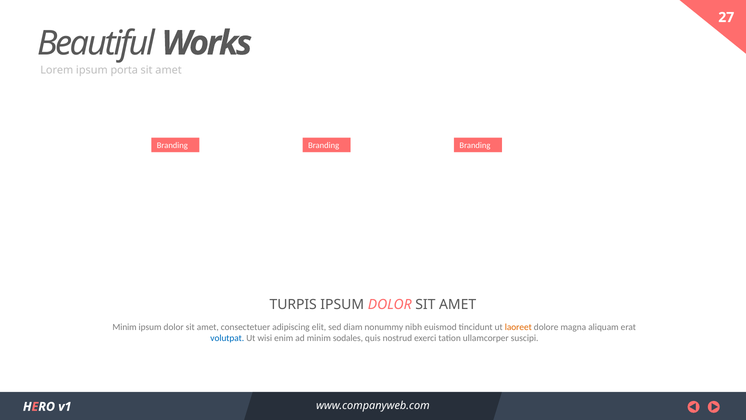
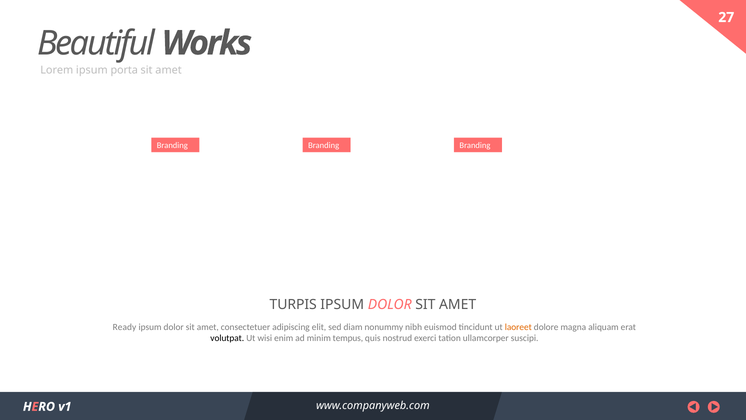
Minim: Minim -> Ready (124, 327)
volutpat colour: blue -> black (227, 338)
sodales: sodales -> tempus (348, 338)
